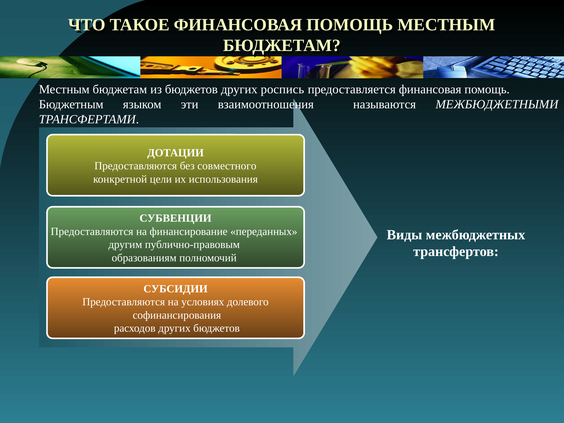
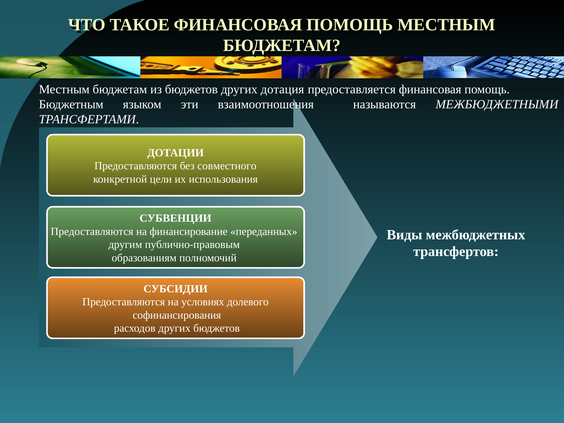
роспись: роспись -> дотация (282, 89)
